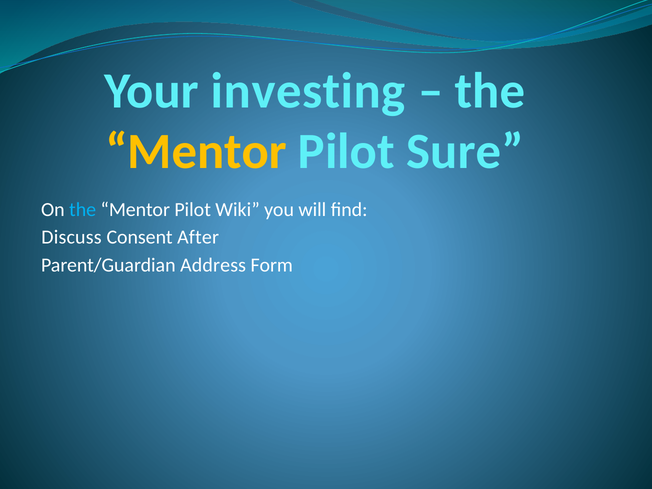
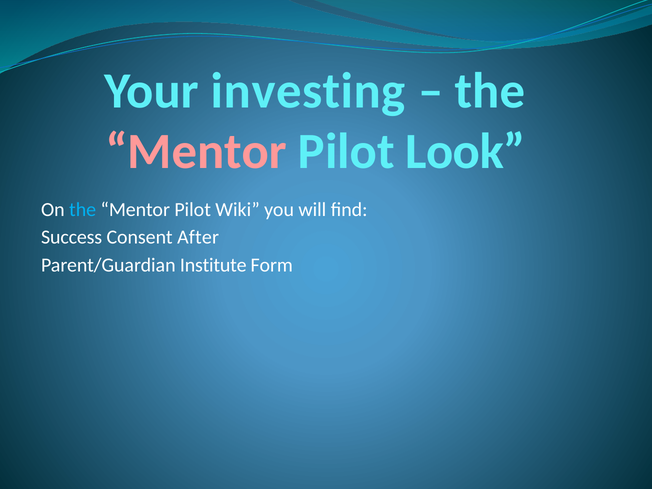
Mentor colour: yellow -> pink (196, 152)
Sure: Sure -> Look (465, 152)
Discuss: Discuss -> Success (72, 237)
Address: Address -> Institute (213, 265)
